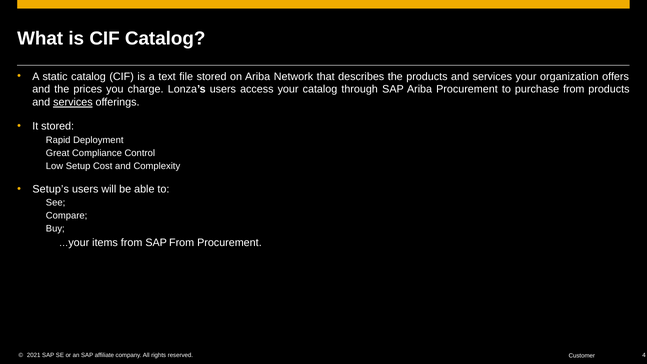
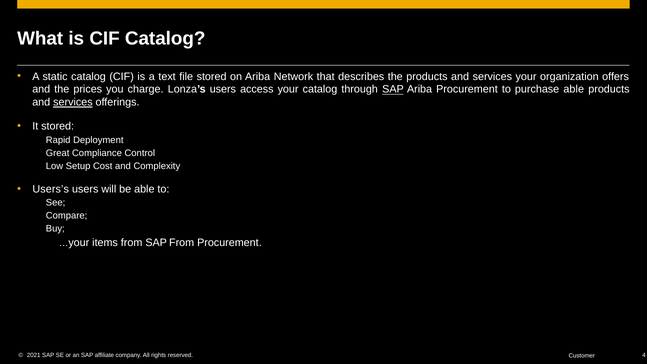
SAP underline: none -> present (393, 89)
purchase from: from -> able (574, 89)
Setup’s: Setup’s -> Users’s (51, 189)
